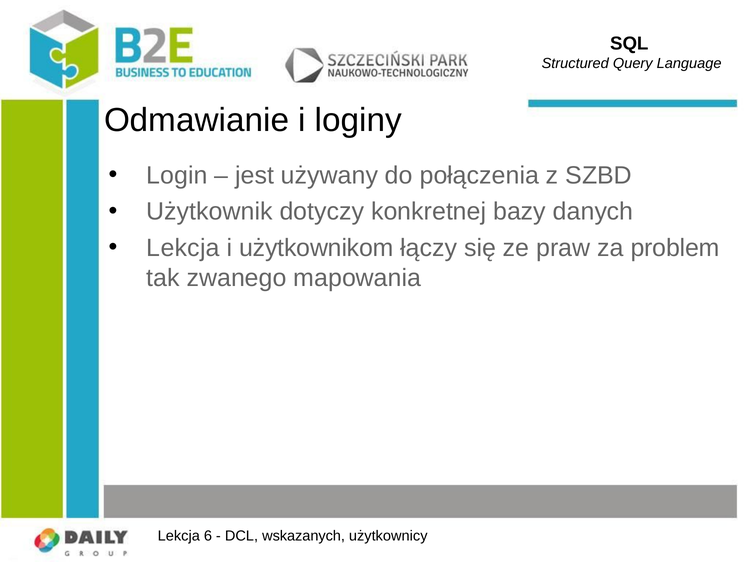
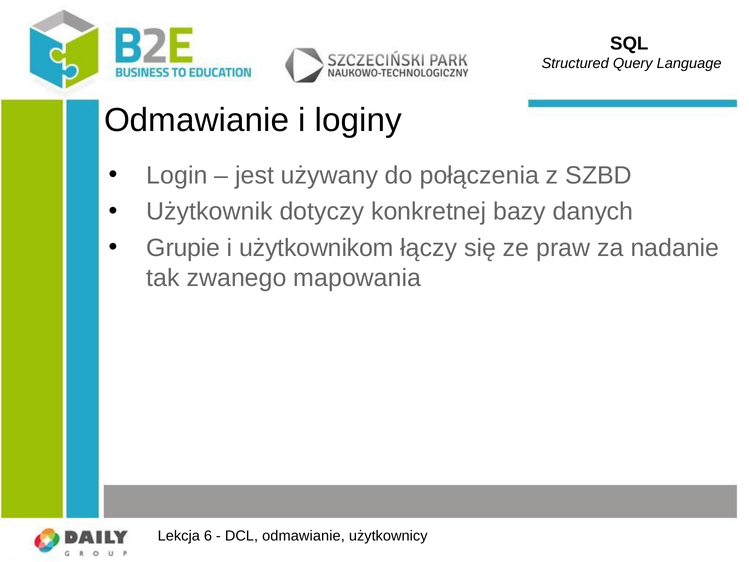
Lekcja: Lekcja -> Grupie (183, 248)
problem: problem -> nadanie (675, 248)
DCL wskazanych: wskazanych -> odmawianie (303, 536)
